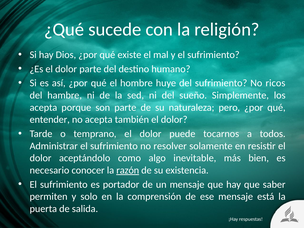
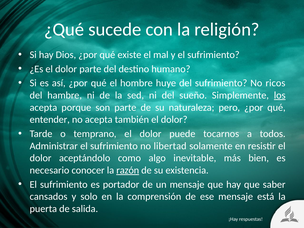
los underline: none -> present (280, 95)
resolver: resolver -> libertad (170, 146)
permiten: permiten -> cansados (49, 197)
